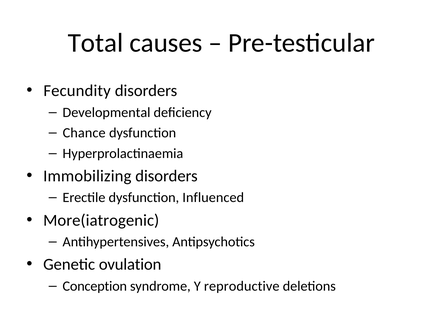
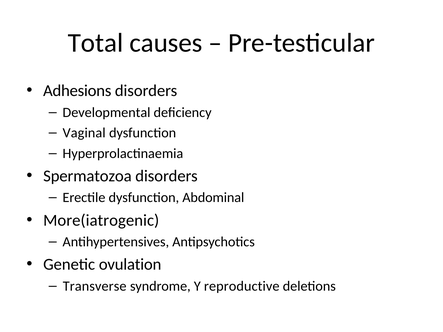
Fecundity: Fecundity -> Adhesions (77, 91)
Chance: Chance -> Vaginal (84, 133)
Immobilizing: Immobilizing -> Spermatozoa (87, 176)
Influenced: Influenced -> Abdominal (213, 198)
Conception: Conception -> Transverse (95, 286)
